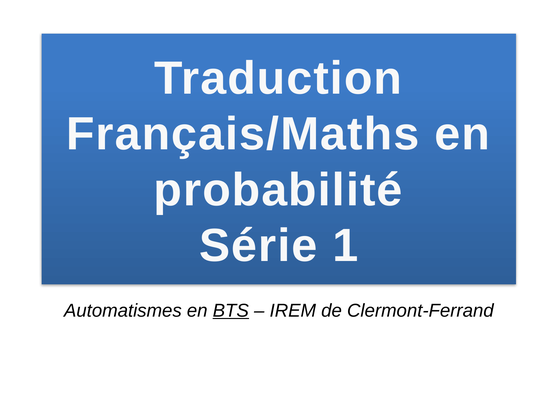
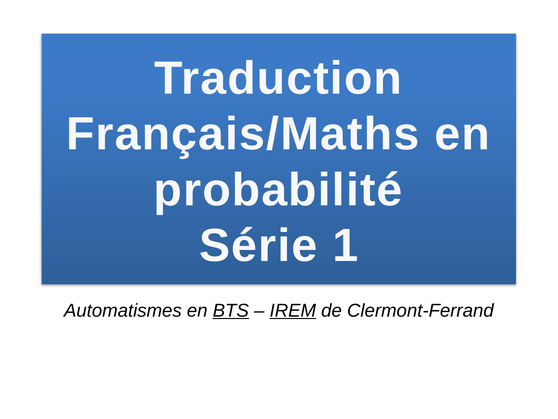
IREM underline: none -> present (293, 310)
